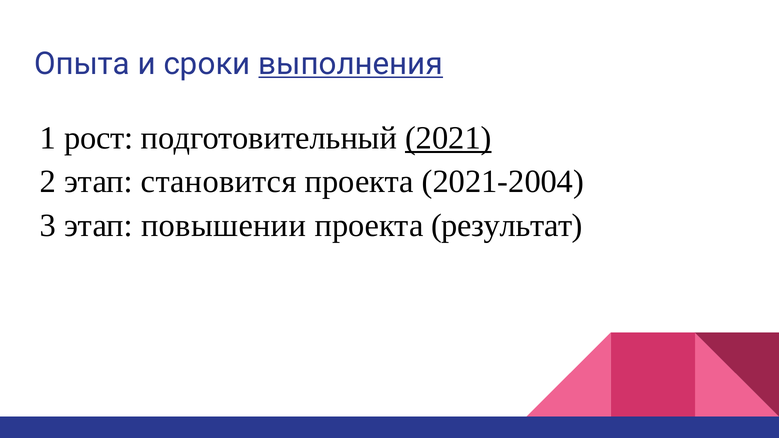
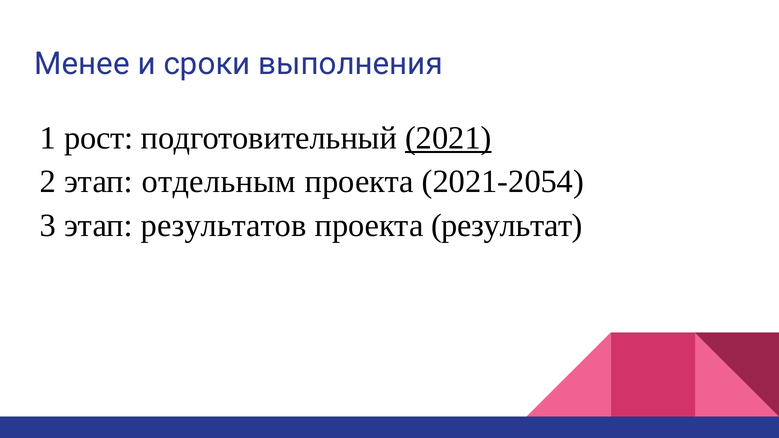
Опыта: Опыта -> Менее (82, 64)
выполнения underline: present -> none (351, 64)
становится: становится -> отдельным (219, 182)
2021-2004: 2021-2004 -> 2021-2054 (503, 182)
повышении: повышении -> результатов (224, 225)
